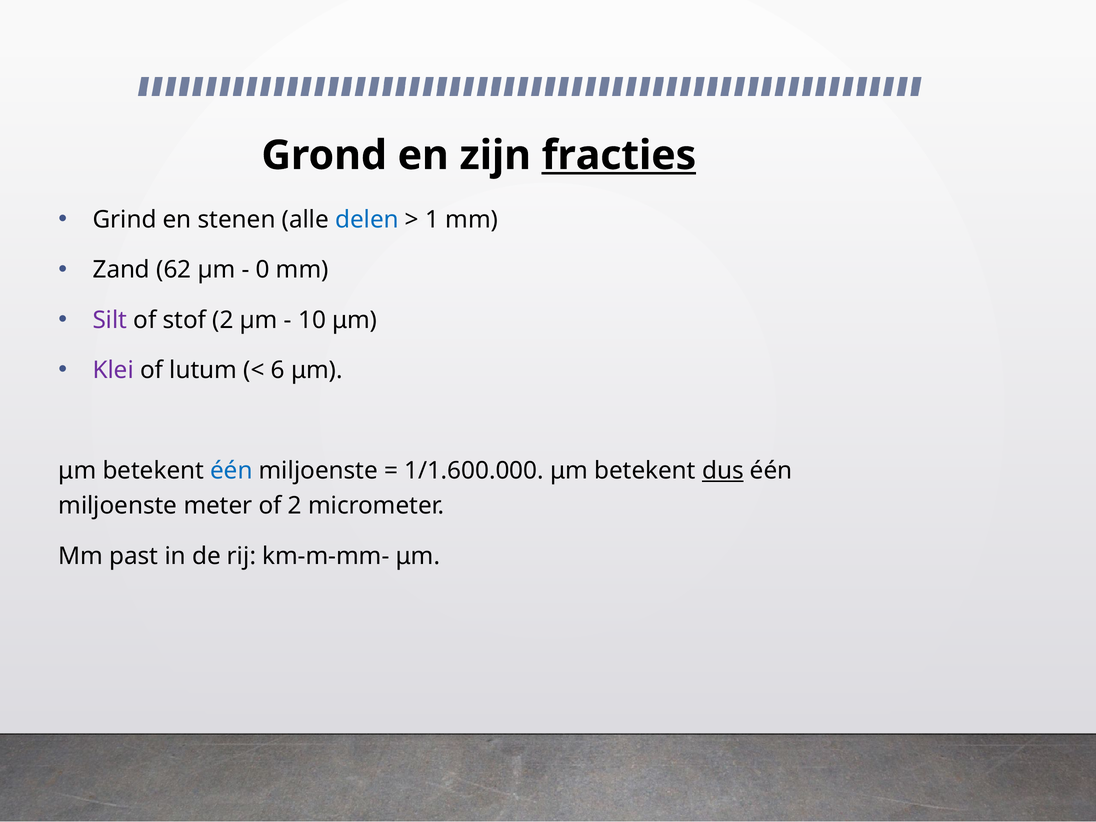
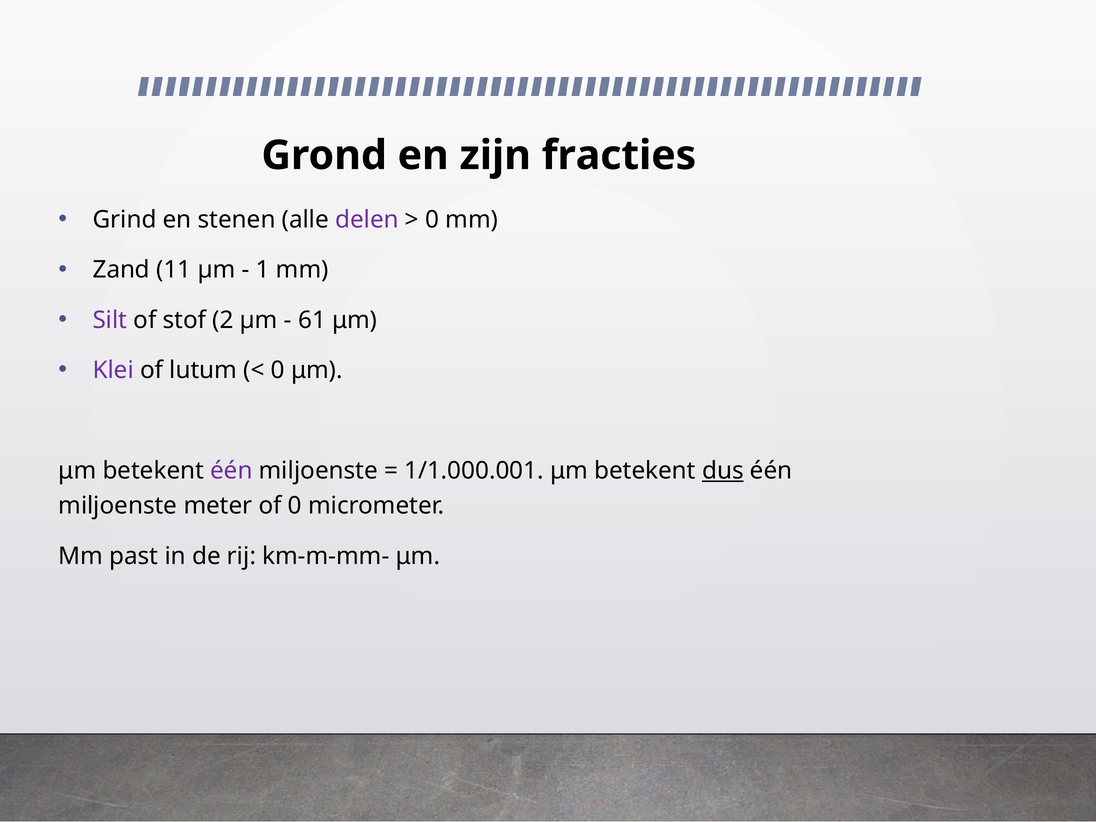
fracties underline: present -> none (619, 155)
delen colour: blue -> purple (367, 220)
1: 1 -> 0 (432, 220)
62: 62 -> 11 (174, 270)
0: 0 -> 1 (263, 270)
10: 10 -> 61 (312, 320)
6: 6 -> 0 (278, 370)
één colour: blue -> purple (231, 471)
1/1.600.000: 1/1.600.000 -> 1/1.000.001 (474, 471)
of 2: 2 -> 0 (295, 506)
